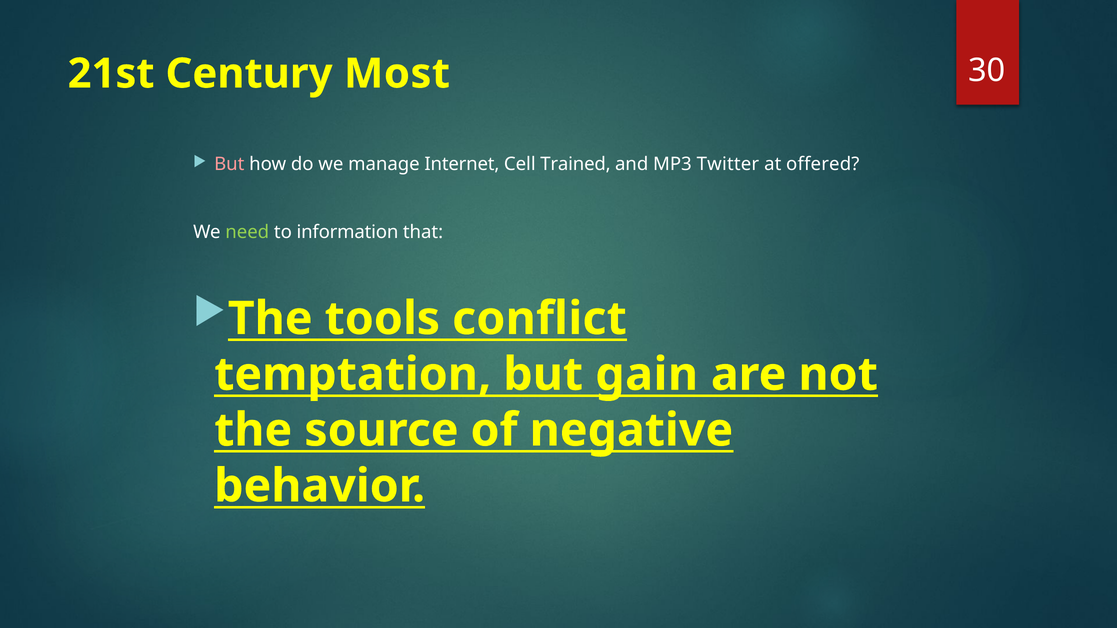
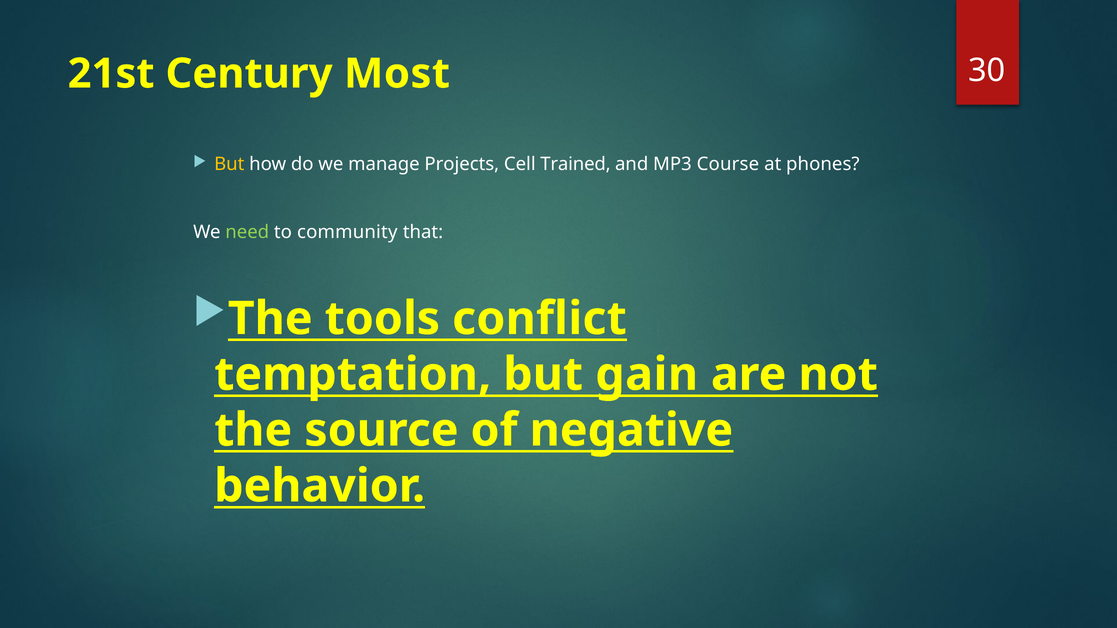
But colour: pink -> yellow (229, 164)
Internet: Internet -> Projects (462, 164)
Twitter: Twitter -> Course (728, 164)
offered: offered -> phones (823, 164)
information: information -> community (347, 232)
